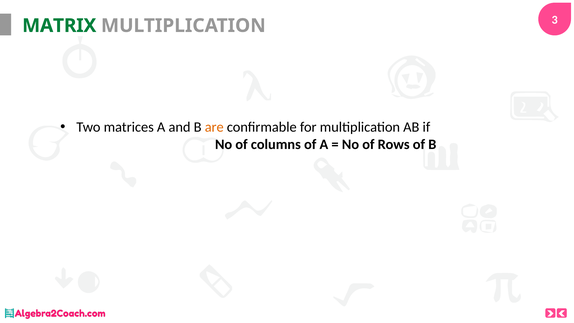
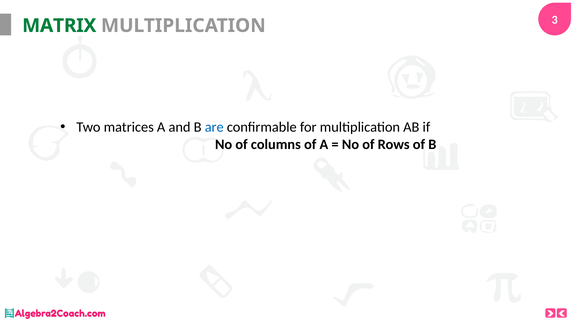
are colour: orange -> blue (214, 127)
